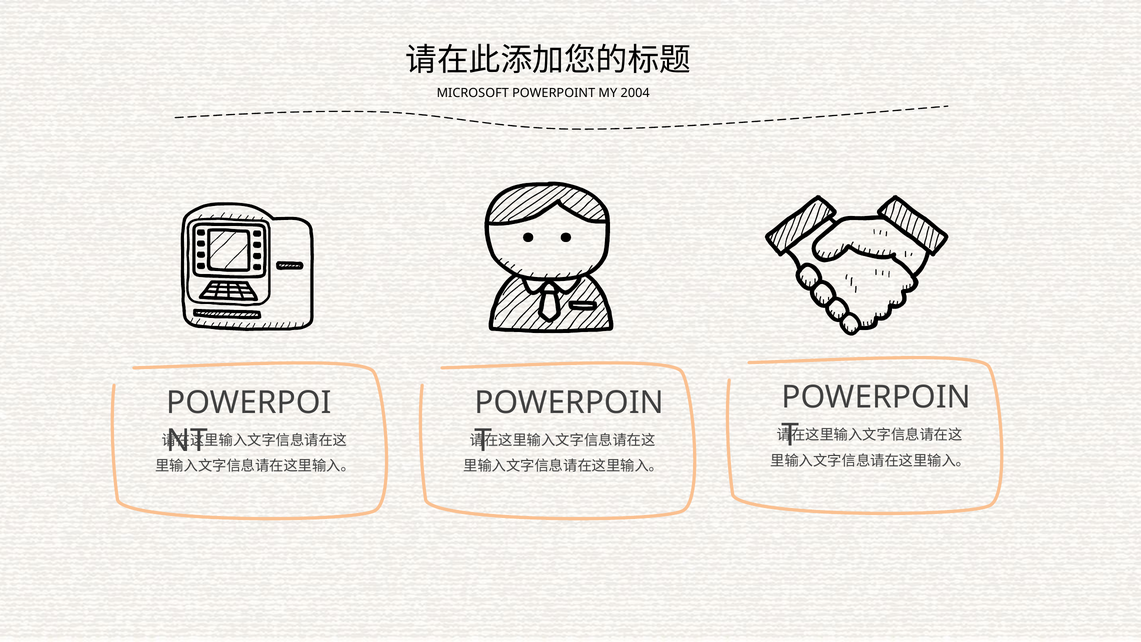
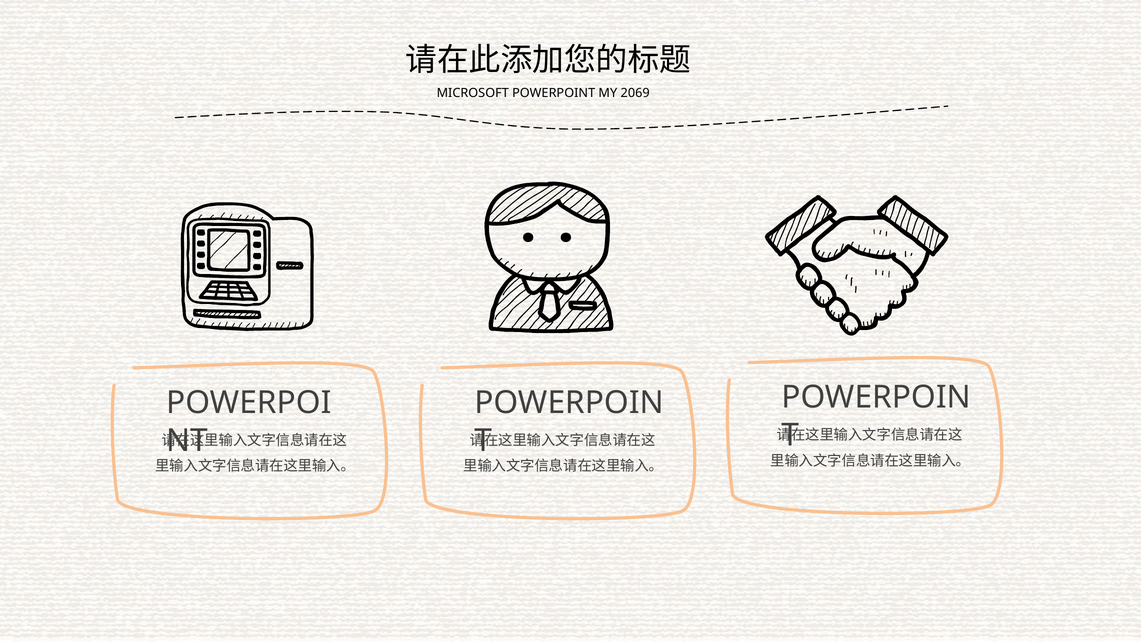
2004: 2004 -> 2069 (635, 93)
